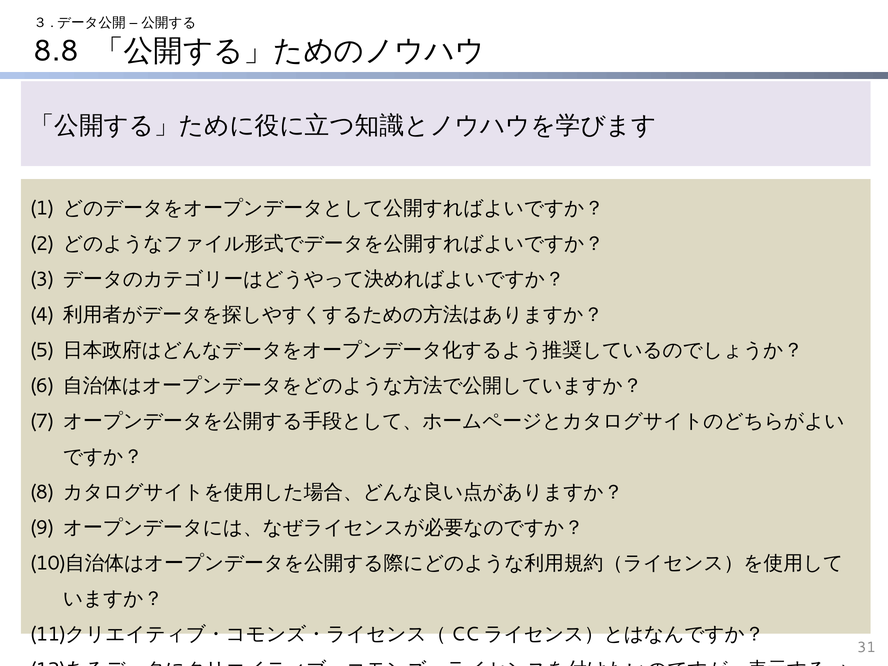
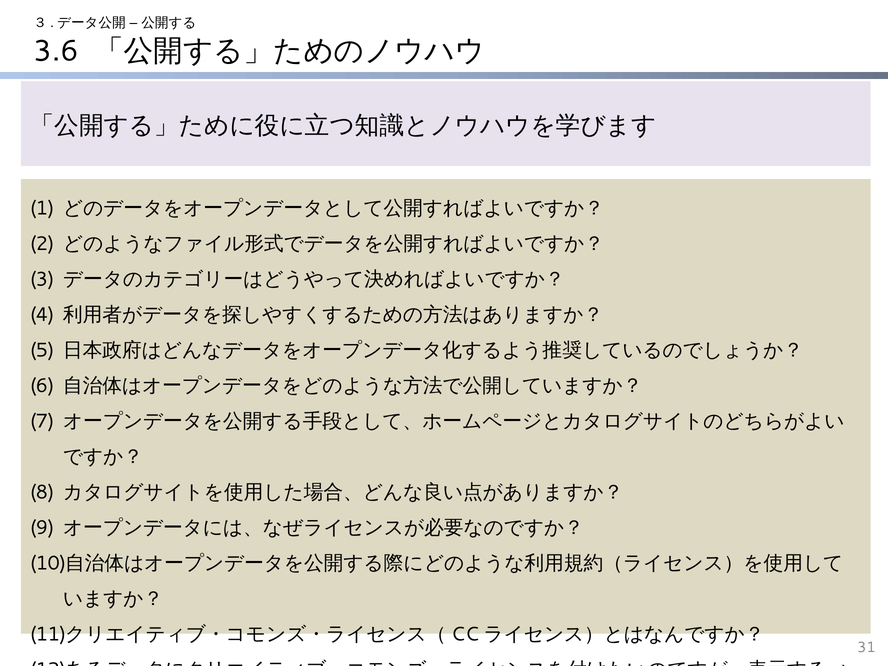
8.8: 8.8 -> 3.6 (56, 51)
